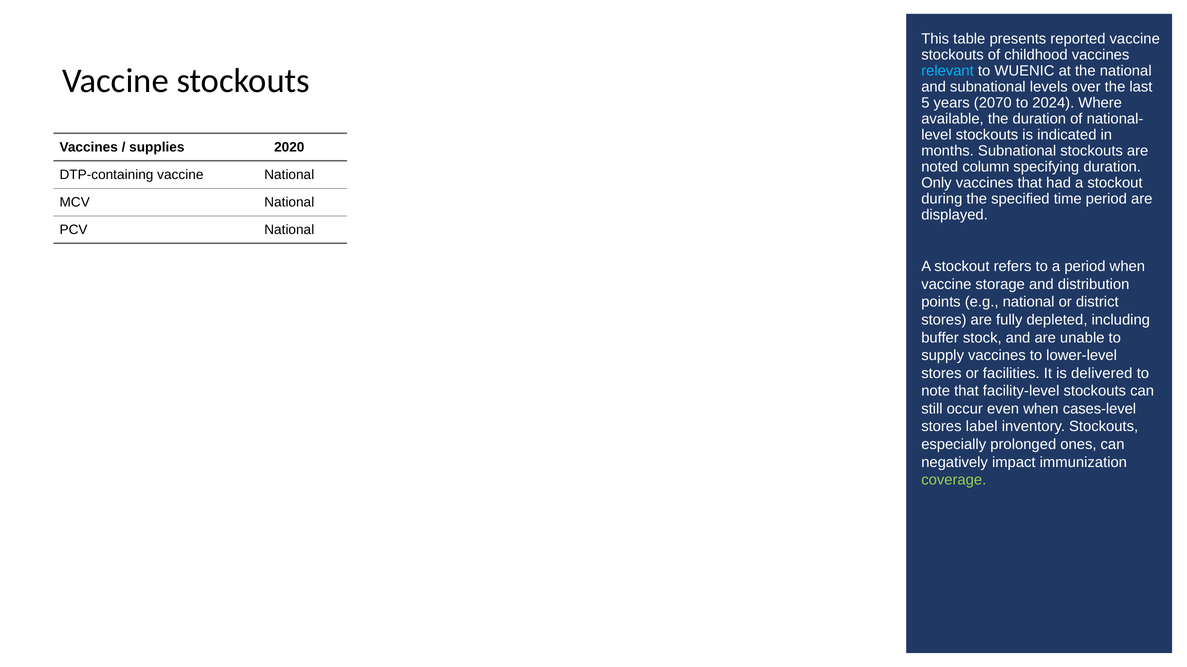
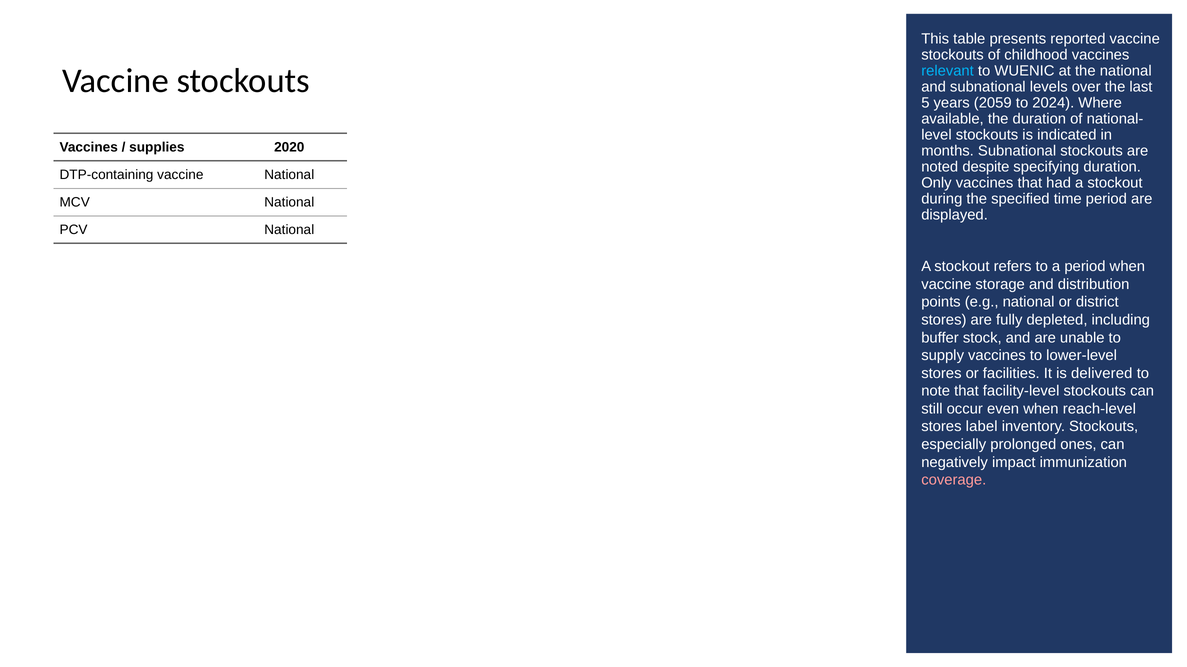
2070: 2070 -> 2059 (993, 103)
column: column -> despite (986, 167)
cases-level: cases-level -> reach-level (1099, 409)
coverage colour: light green -> pink (954, 480)
